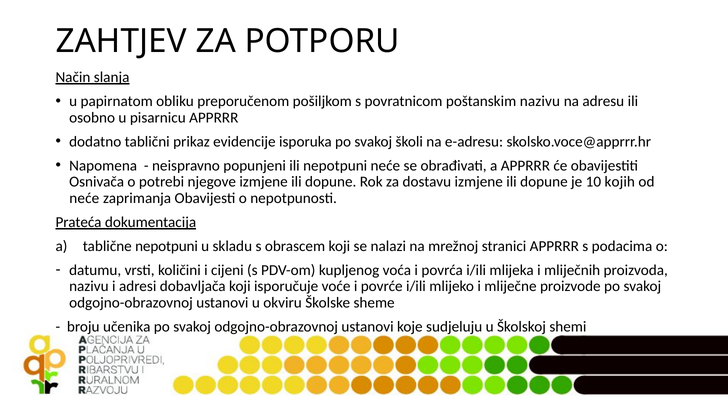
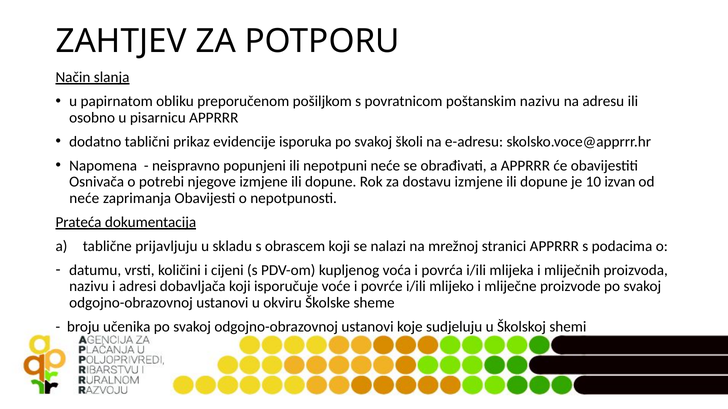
kojih: kojih -> izvan (620, 182)
tablične nepotpuni: nepotpuni -> prijavljuju (166, 246)
